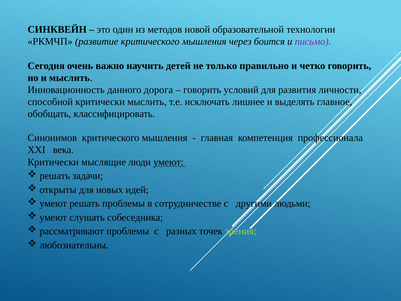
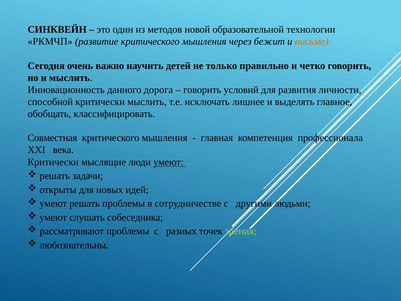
боится: боится -> бежит (269, 42)
письмо colour: purple -> orange (313, 42)
Синонимов: Синонимов -> Совместная (52, 138)
